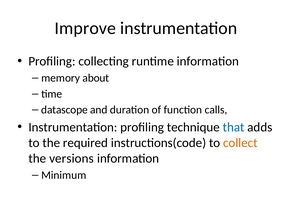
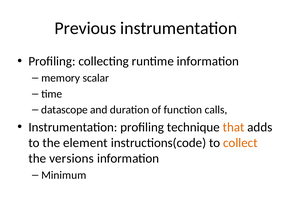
Improve: Improve -> Previous (85, 28)
about: about -> scalar (96, 78)
that colour: blue -> orange (234, 127)
required: required -> element (85, 143)
